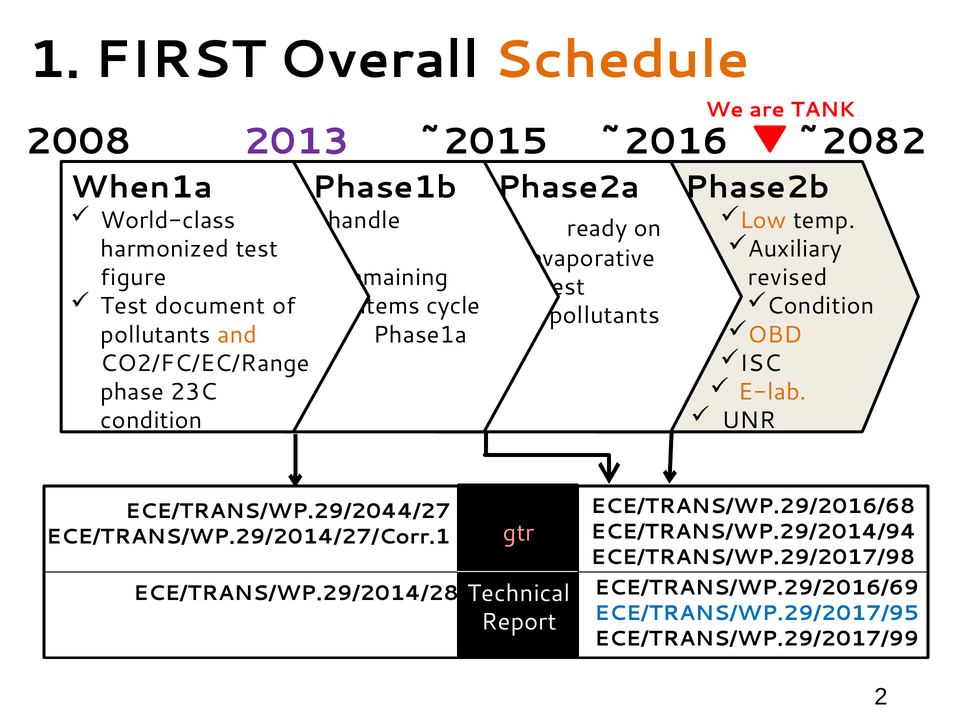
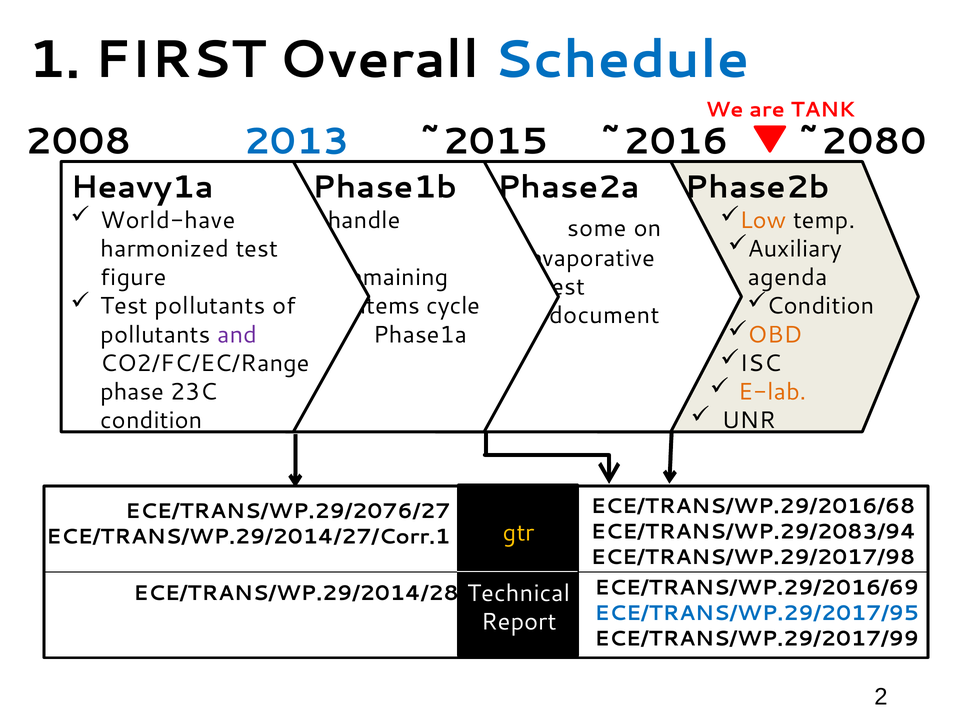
Schedule colour: orange -> blue (622, 60)
2013 colour: purple -> blue (296, 141)
~2082: ~2082 -> ~2080 (861, 141)
When1a: When1a -> Heavy1a (142, 187)
World-class: World-class -> World-have (168, 220)
ready: ready -> some (597, 228)
revised: revised -> agenda (788, 277)
Test document: document -> pollutants (210, 306)
pollutants: pollutants -> document (604, 316)
and colour: orange -> purple (237, 335)
ECE/TRANS/WP.29/2044/27: ECE/TRANS/WP.29/2044/27 -> ECE/TRANS/WP.29/2076/27 (288, 511)
ECE/TRANS/WP.29/2014/94: ECE/TRANS/WP.29/2014/94 -> ECE/TRANS/WP.29/2083/94 (753, 532)
gtr colour: pink -> yellow (519, 533)
